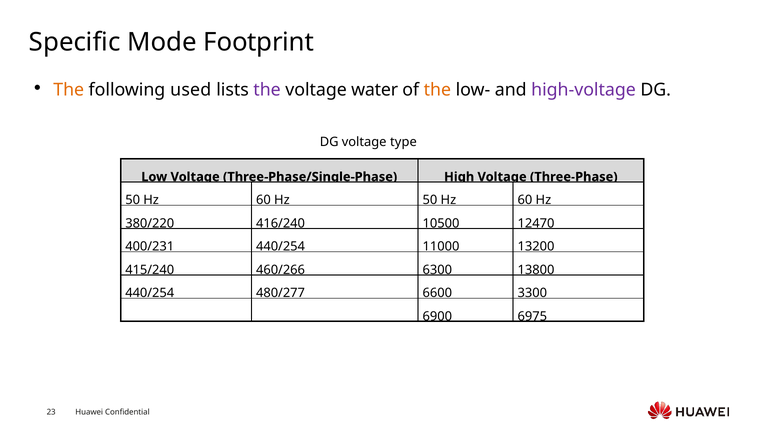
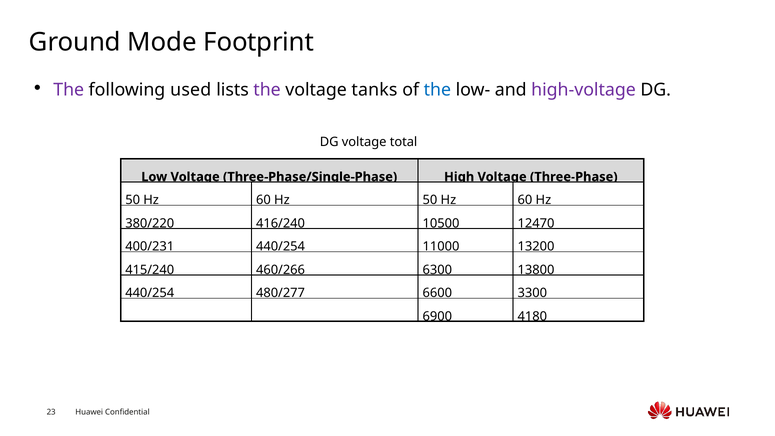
Specific: Specific -> Ground (75, 42)
The colour: orange -> purple (69, 90)
water: water -> tanks (374, 90)
the colour: orange -> blue (437, 90)
type: type -> total (404, 142)
6975: 6975 -> 4180 (532, 316)
